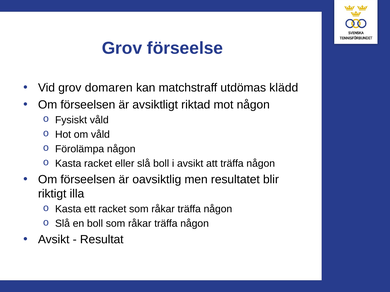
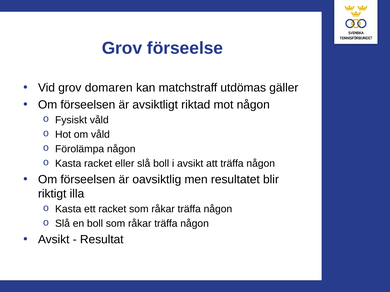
klädd: klädd -> gäller (284, 88)
